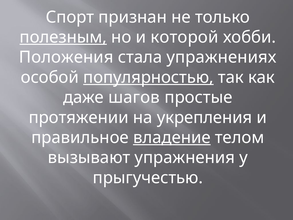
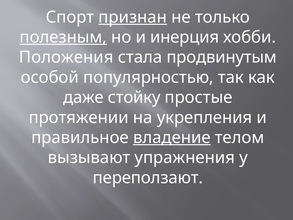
признан underline: none -> present (133, 17)
которой: которой -> инерция (185, 37)
упражнениях: упражнениях -> продвинутым (222, 57)
популярностью underline: present -> none (148, 77)
шагов: шагов -> стойку (134, 97)
прыгучестью: прыгучестью -> переползают (148, 178)
